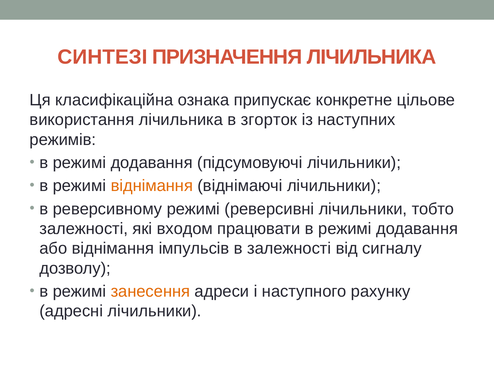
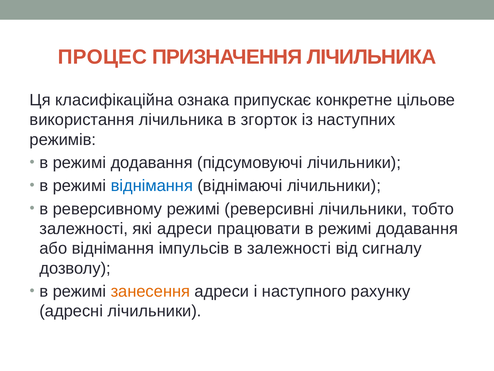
СИНТЕЗІ: СИНТЕЗІ -> ПРОЦЕС (103, 57)
віднімання colour: orange -> blue (152, 186)
які входом: входом -> адреси (185, 228)
